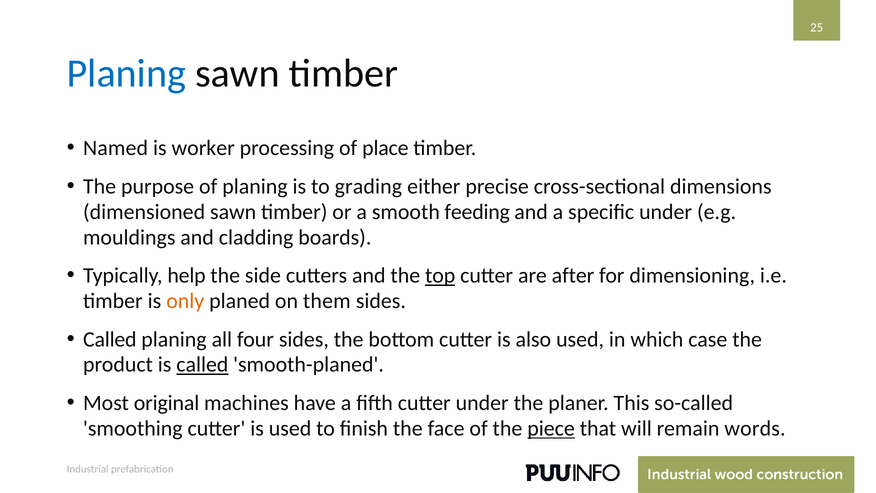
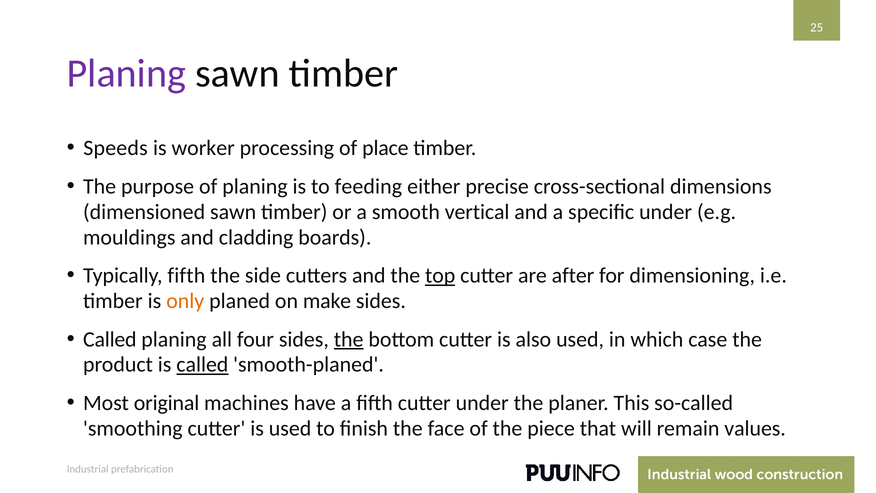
Planing colour: blue -> purple (126, 74)
Named: Named -> Speeds (116, 148)
grading: grading -> feeding (368, 187)
feeding: feeding -> vertical (477, 212)
Typically help: help -> fifth (186, 276)
them: them -> make (327, 301)
the underline: none -> present (349, 339)
piece underline: present -> none (551, 428)
words: words -> values (755, 428)
